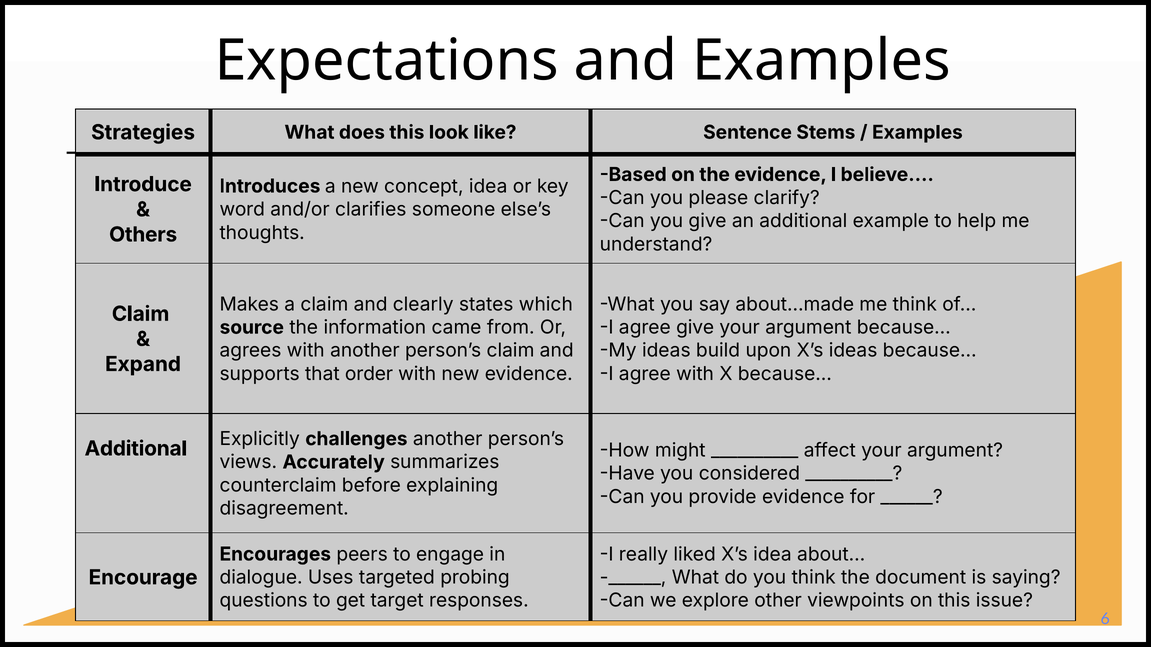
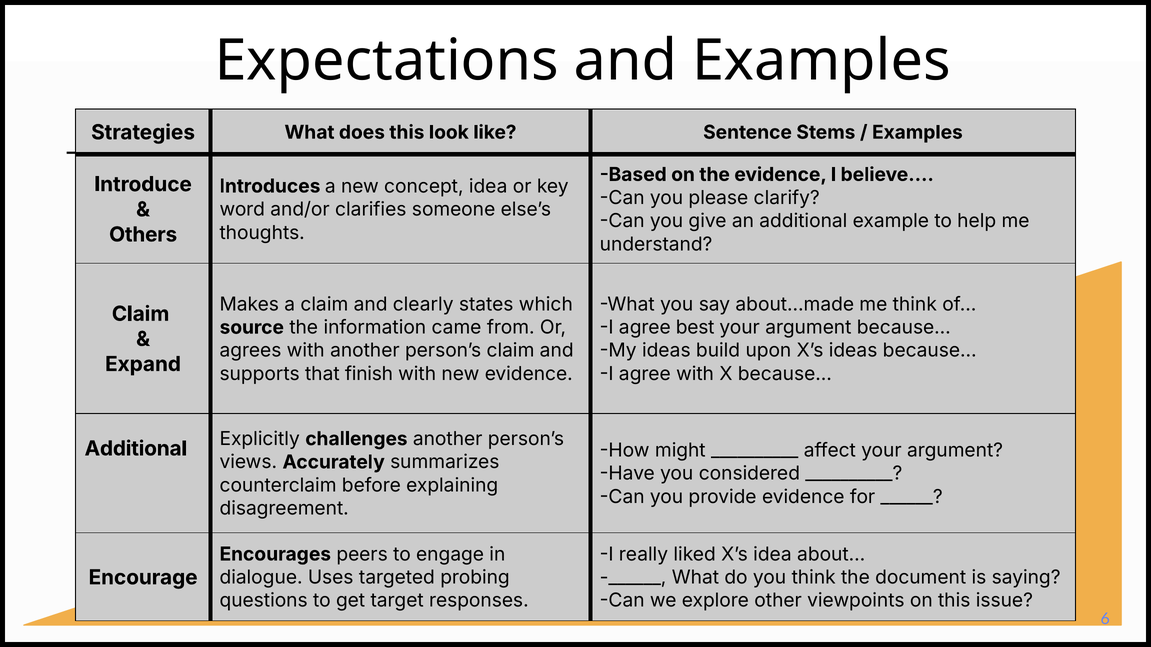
agree give: give -> best (695, 328)
order: order -> finish (369, 374)
